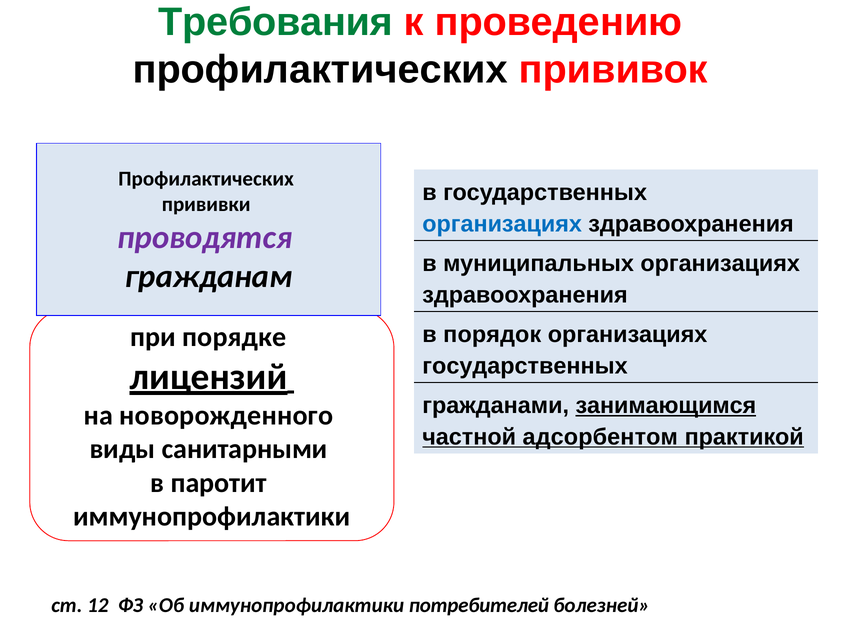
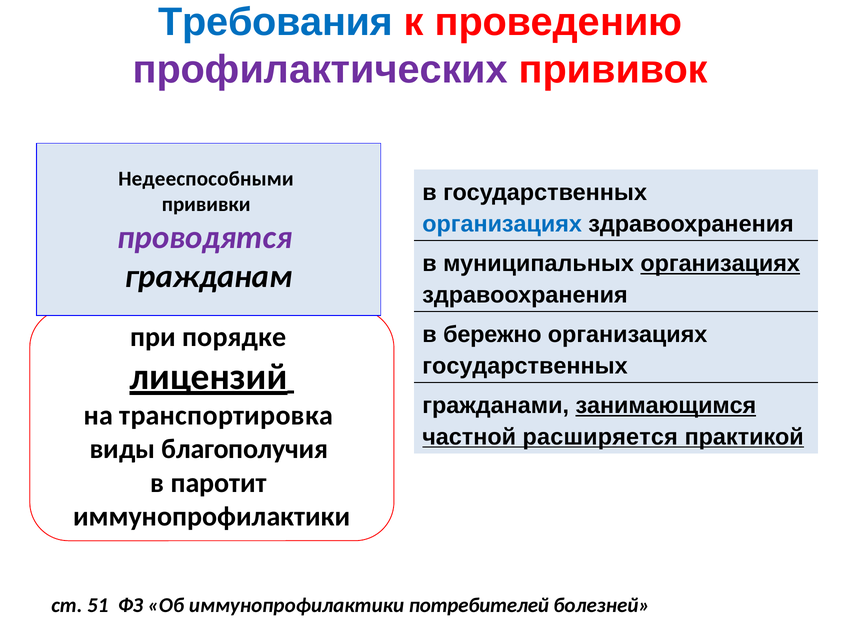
Требования colour: green -> blue (276, 22)
профилактических colour: black -> purple (320, 70)
Профилактических: Профилактических -> Недееспособными (206, 179)
организациях underline: none -> present (720, 263)
порядок: порядок -> бережно (492, 334)
новорожденного: новорожденного -> транспортировка (226, 415)
адсорбентом: адсорбентом -> расширяется (600, 437)
санитарными: санитарными -> благополучия (245, 449)
12: 12 -> 51 (98, 605)
